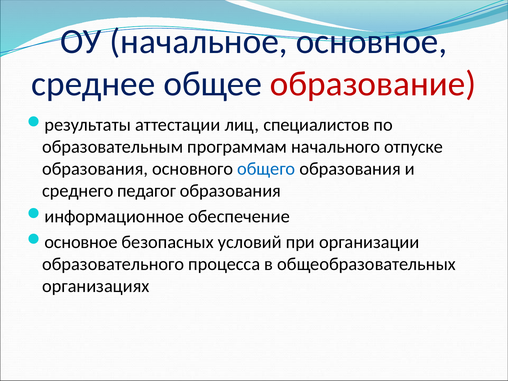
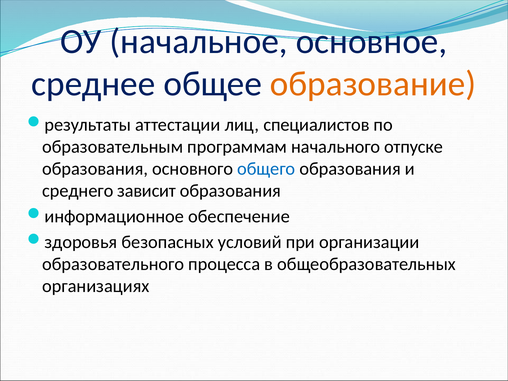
образование colour: red -> orange (373, 84)
педагог: педагог -> зависит (147, 191)
основное: основное -> здоровья (81, 242)
